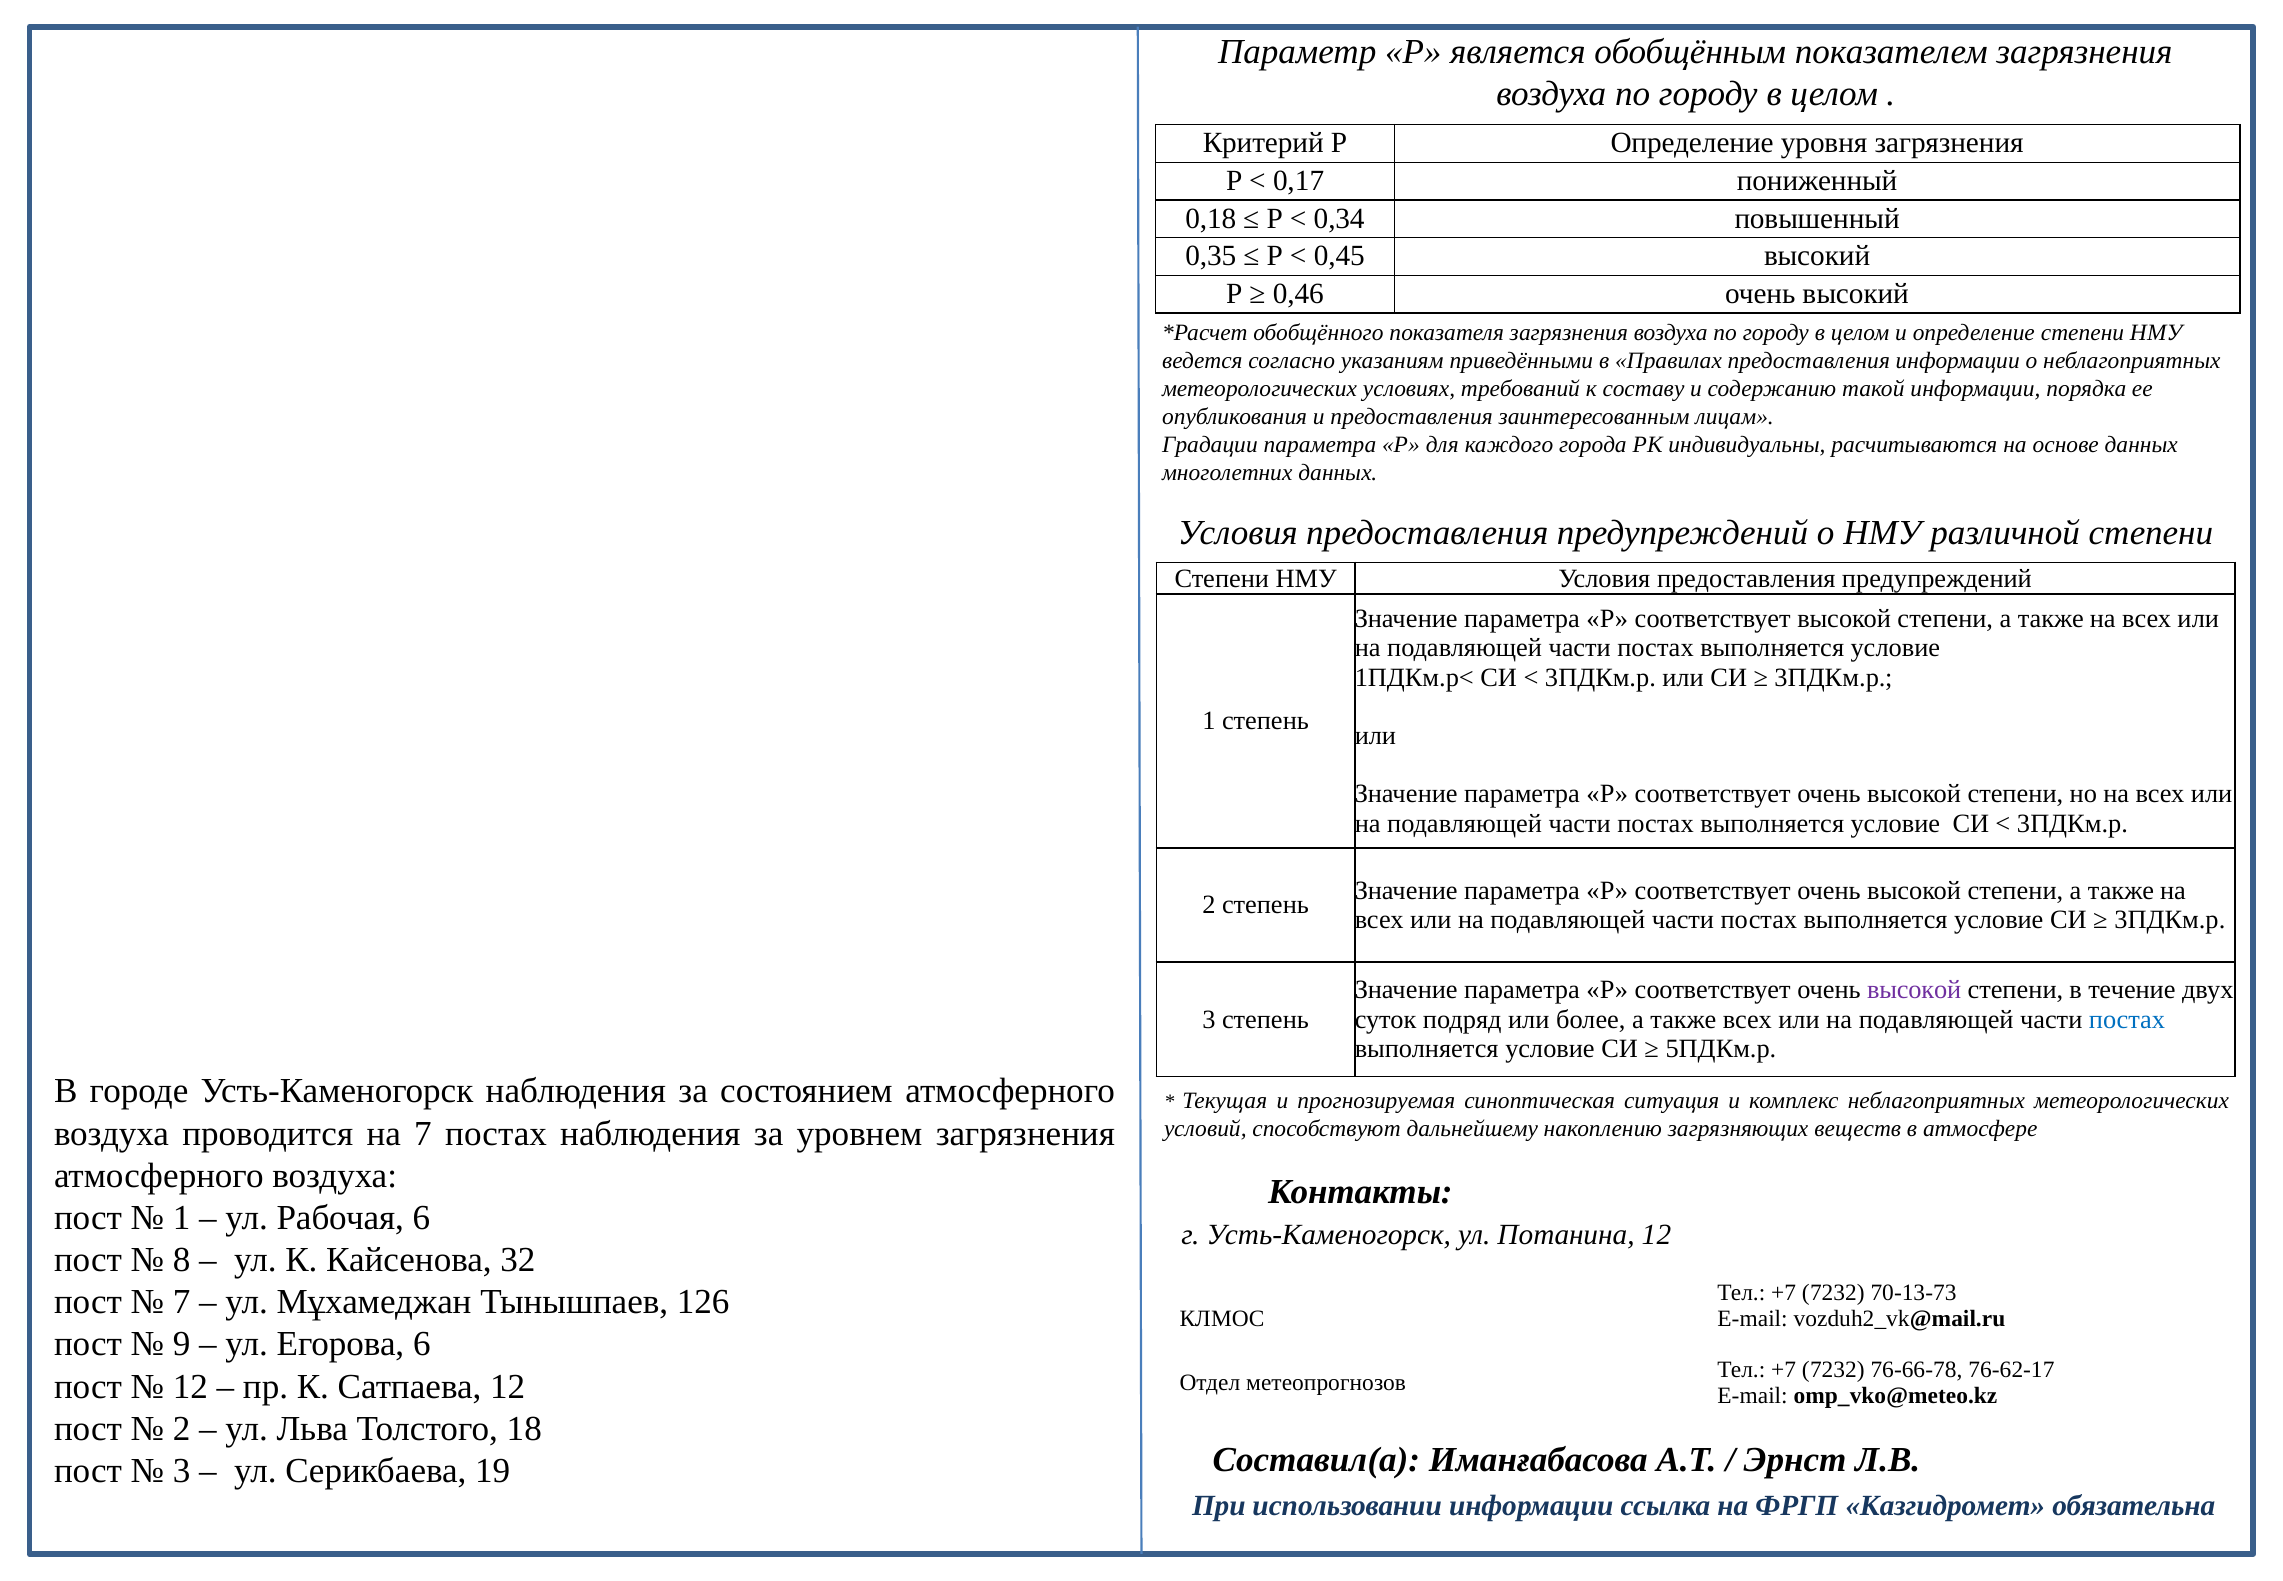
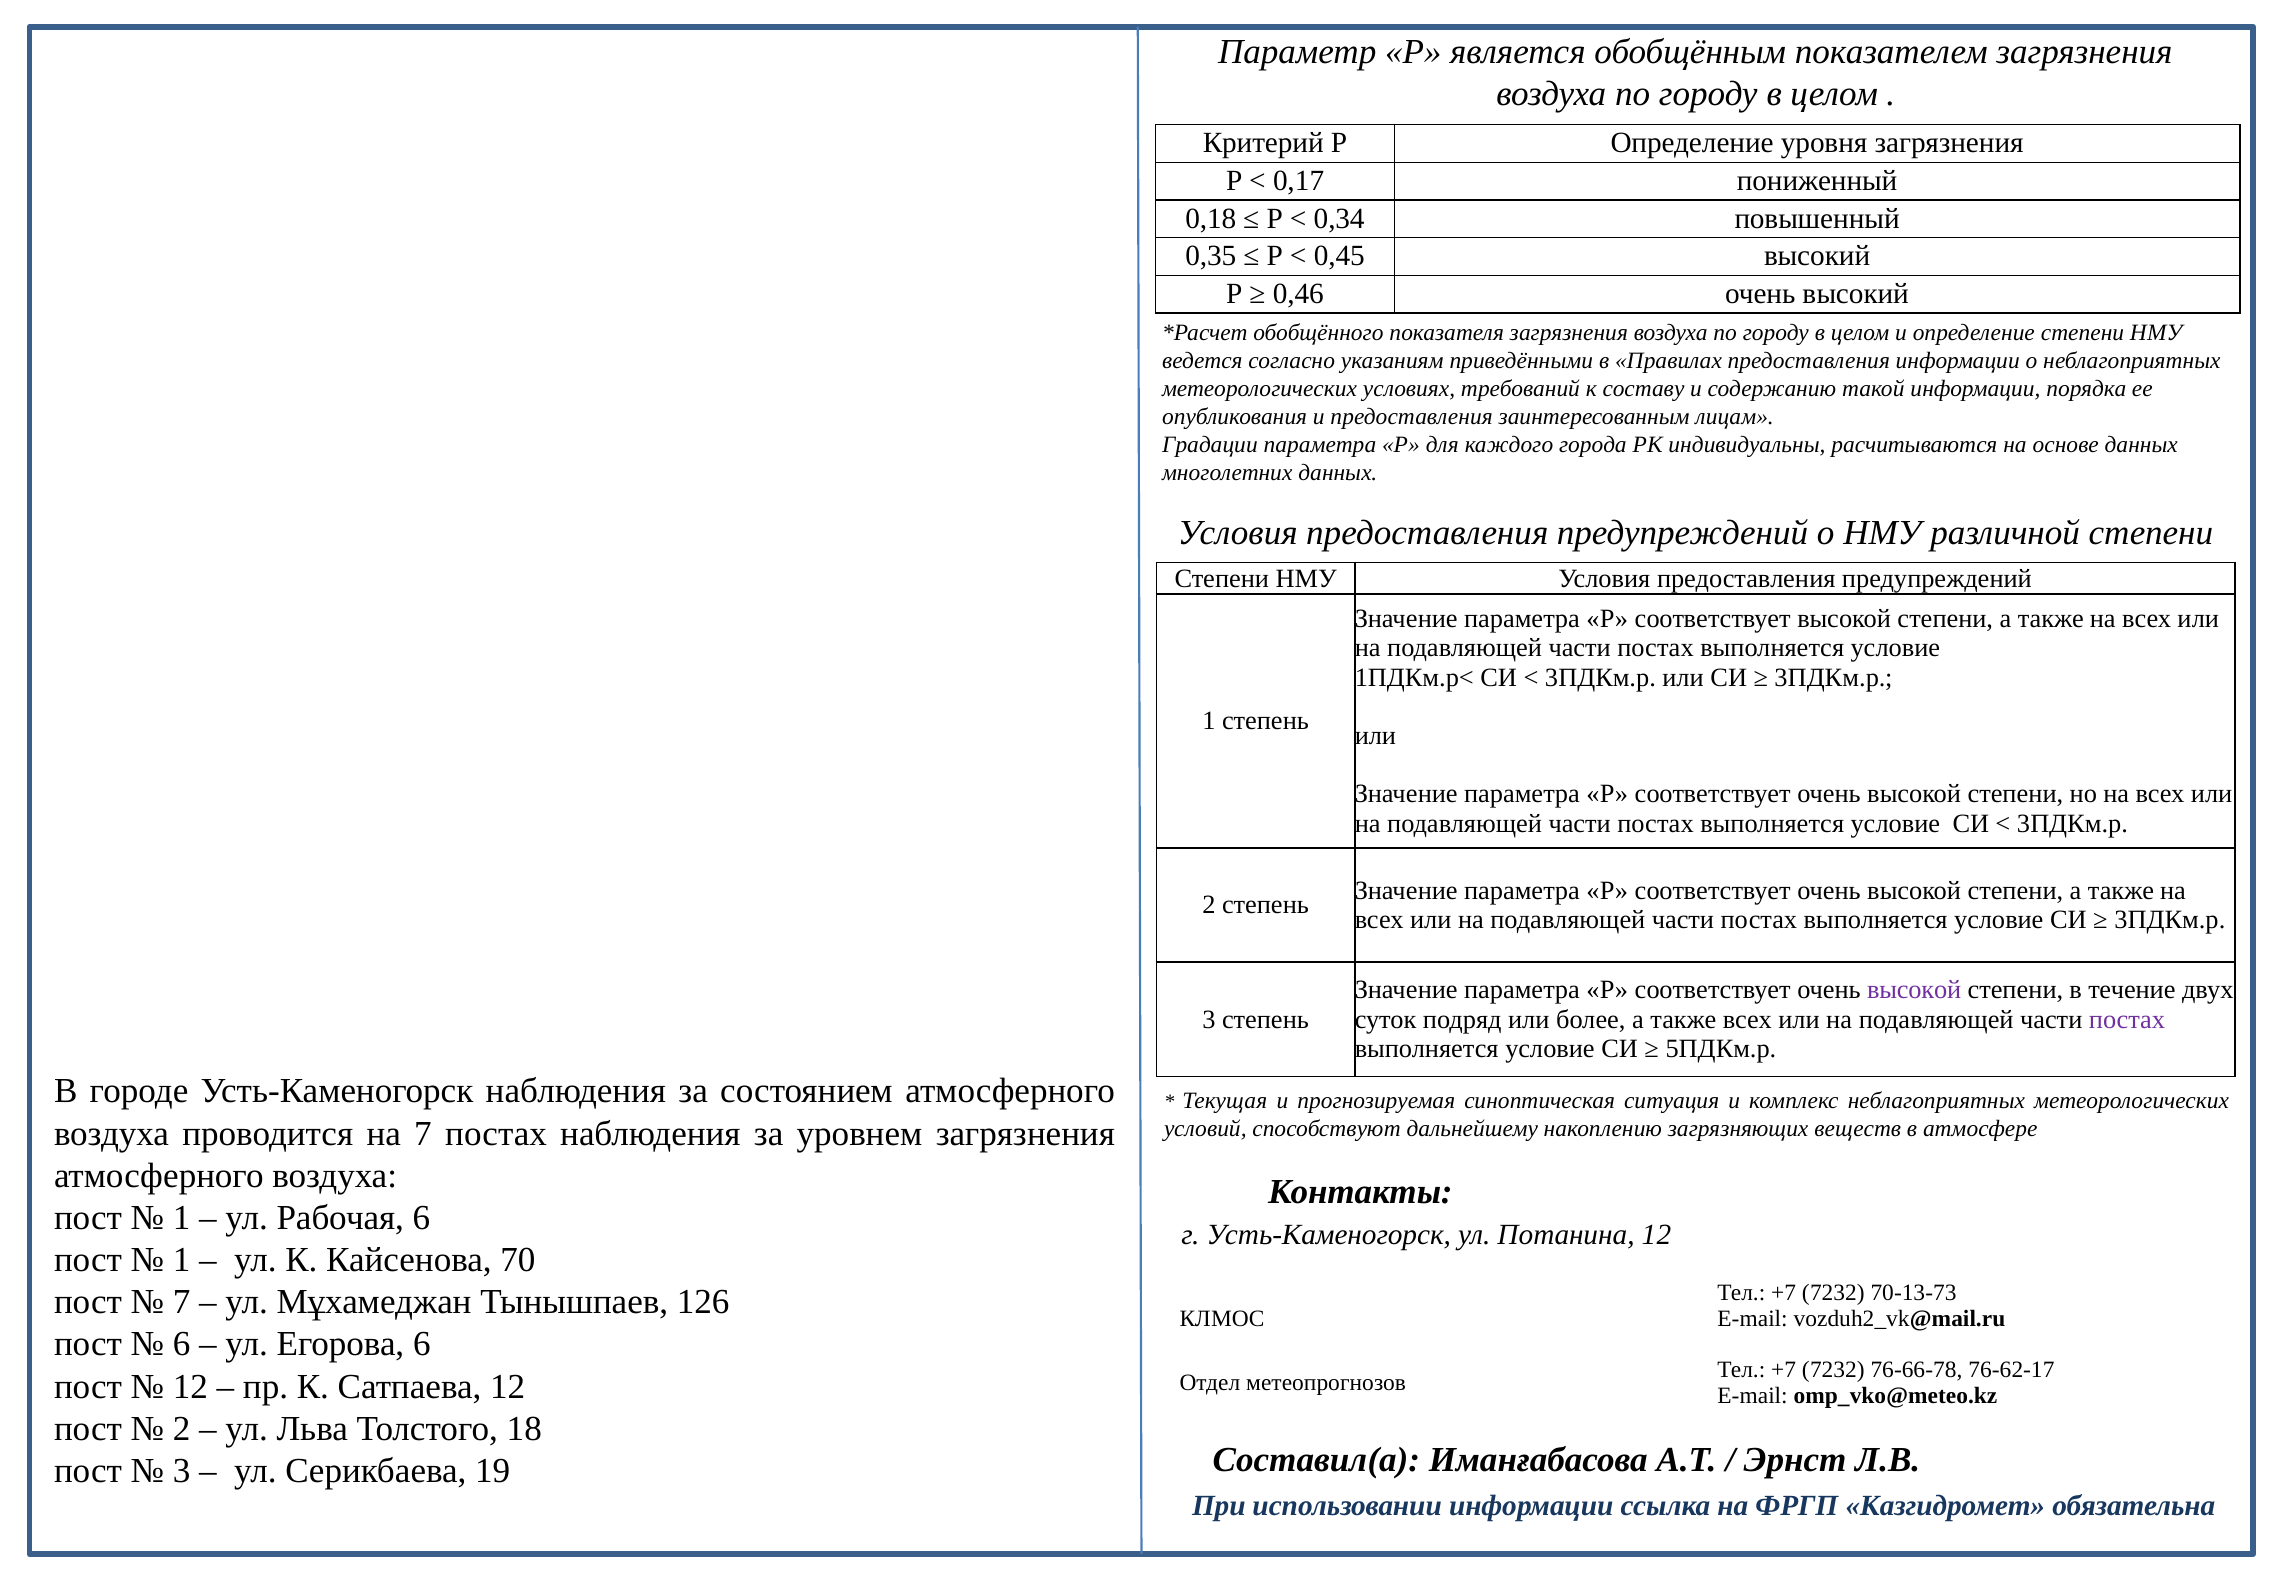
постах colour: blue -> purple (2127, 1019)
8: 8 -> 1 (182, 1260)
32: 32 -> 70 (518, 1260)
9: 9 -> 6 (182, 1344)
